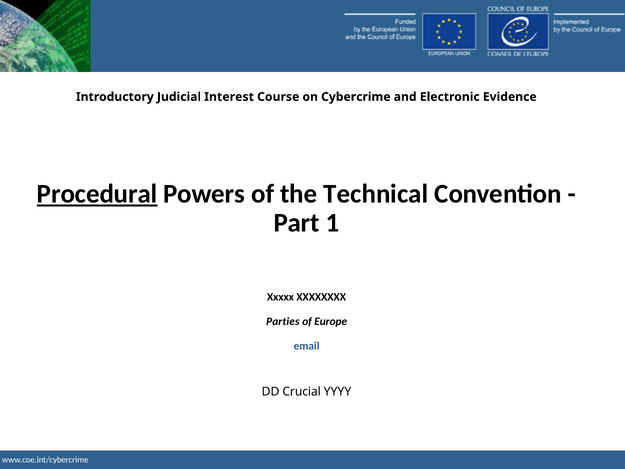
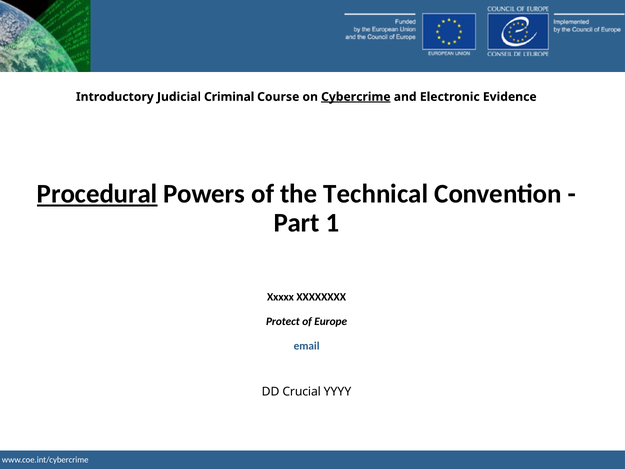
Interest: Interest -> Criminal (229, 97)
Cybercrime underline: none -> present (356, 97)
Parties: Parties -> Protect (283, 321)
